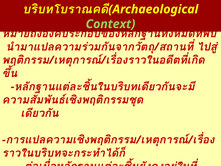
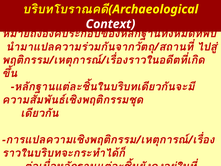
Context colour: light green -> white (110, 24)
